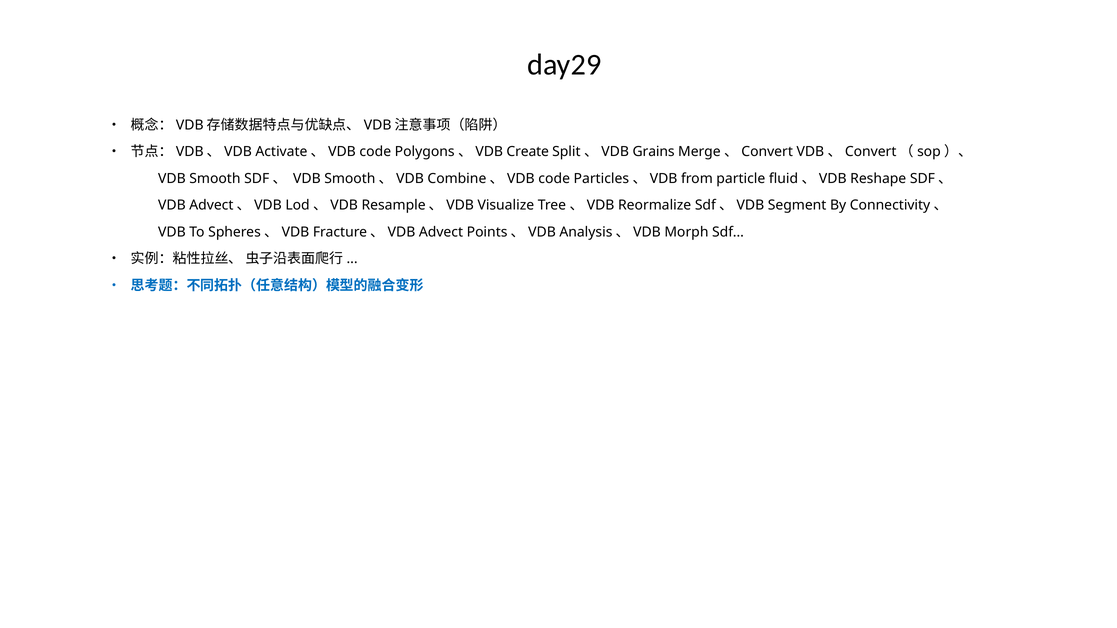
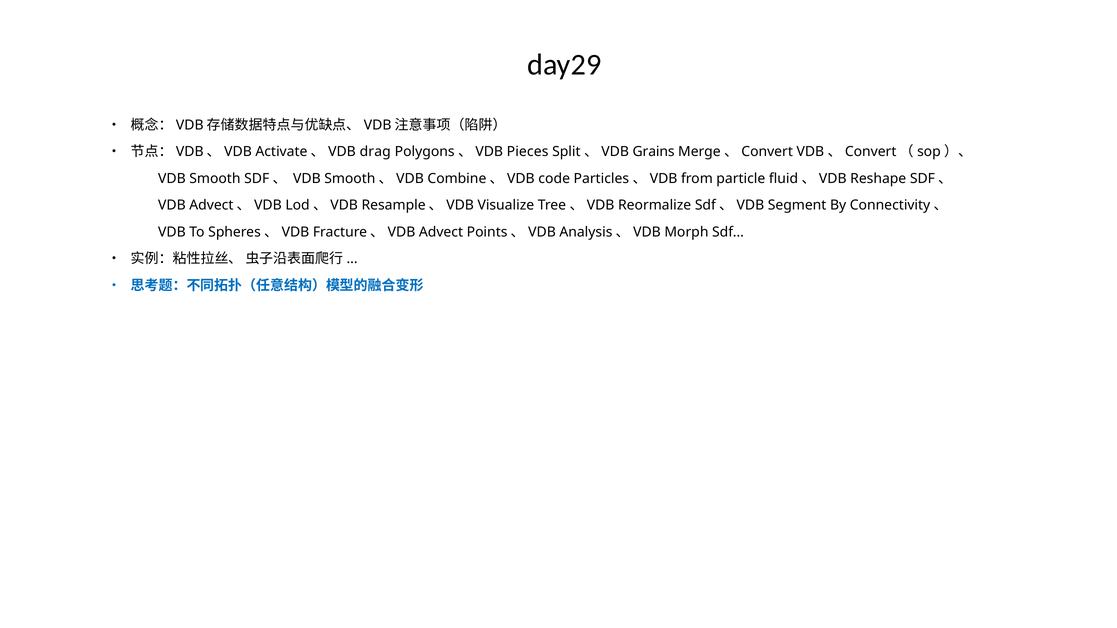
Activate、VDB code: code -> drag (375, 152)
Create: Create -> Pieces (528, 152)
